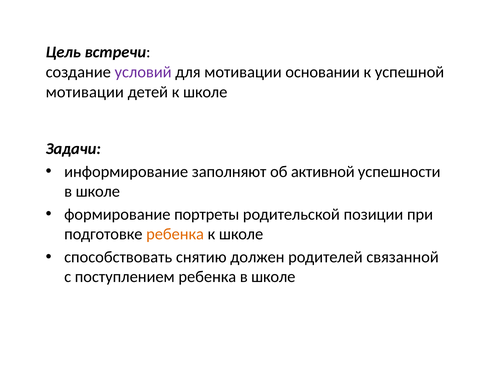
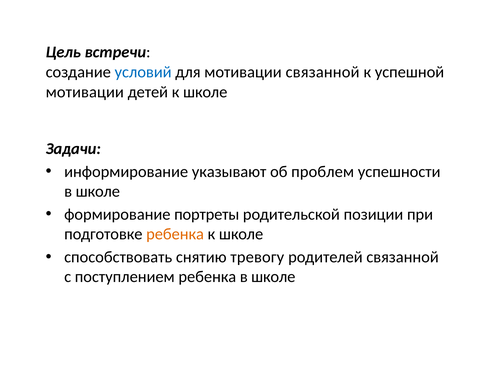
условий colour: purple -> blue (143, 72)
мотивации основании: основании -> связанной (323, 72)
заполняют: заполняют -> указывают (229, 172)
активной: активной -> проблем (323, 172)
должен: должен -> тревогу (257, 257)
